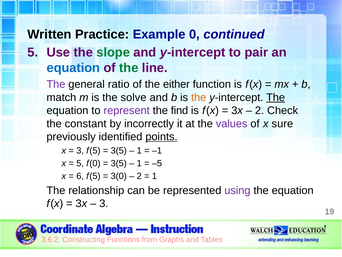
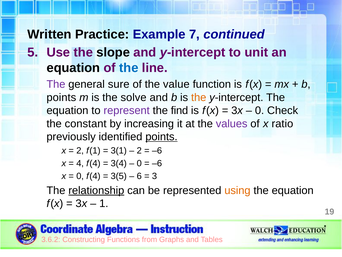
Example 0: 0 -> 7 (194, 34)
slope colour: green -> black (113, 52)
pair: pair -> unit (256, 52)
equation colour: blue -> black (73, 68)
the colour: green -> blue (129, 68)
ratio: ratio -> sure (119, 84)
either: either -> value (176, 84)
match: match -> points (61, 97)
The underline: present -> none (276, 97)
2: 2 -> 0 (260, 110)
incorrectly: incorrectly -> increasing (149, 123)
sure: sure -> ratio (282, 123)
3: 3 -> 2 (80, 150)
5: 5 -> 1 (95, 150)
3(5: 3(5 -> 3(1 (119, 150)
1: 1 -> 2 (139, 150)
–1: –1 -> –6 (157, 150)
5: 5 -> 4 (80, 163)
0: 0 -> 4 (95, 163)
3(5: 3(5 -> 3(4 (119, 163)
1: 1 -> 0 (139, 163)
–5: –5 -> –6 (157, 163)
6: 6 -> 0 (80, 176)
5: 5 -> 4 (95, 176)
3(0: 3(0 -> 3(5 (119, 176)
2: 2 -> 6 (139, 176)
1: 1 -> 3 (154, 176)
relationship underline: none -> present (96, 190)
using colour: purple -> orange (237, 190)
3: 3 -> 1 (104, 203)
